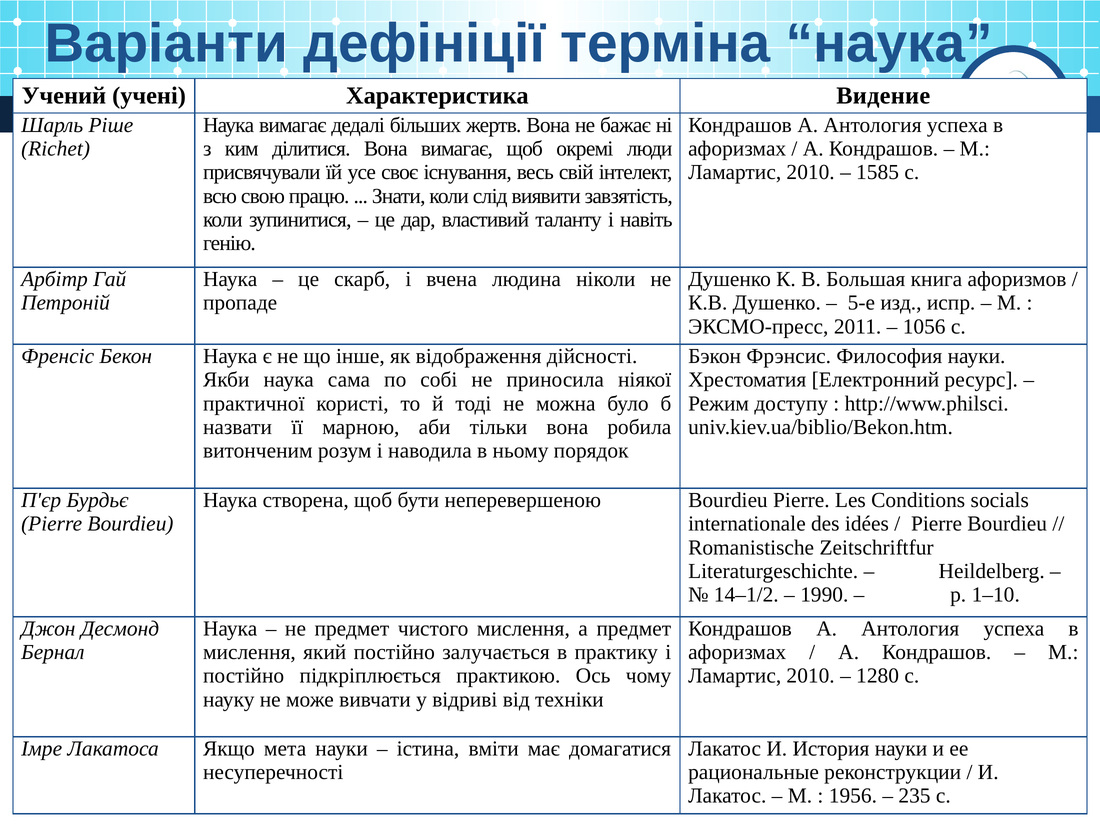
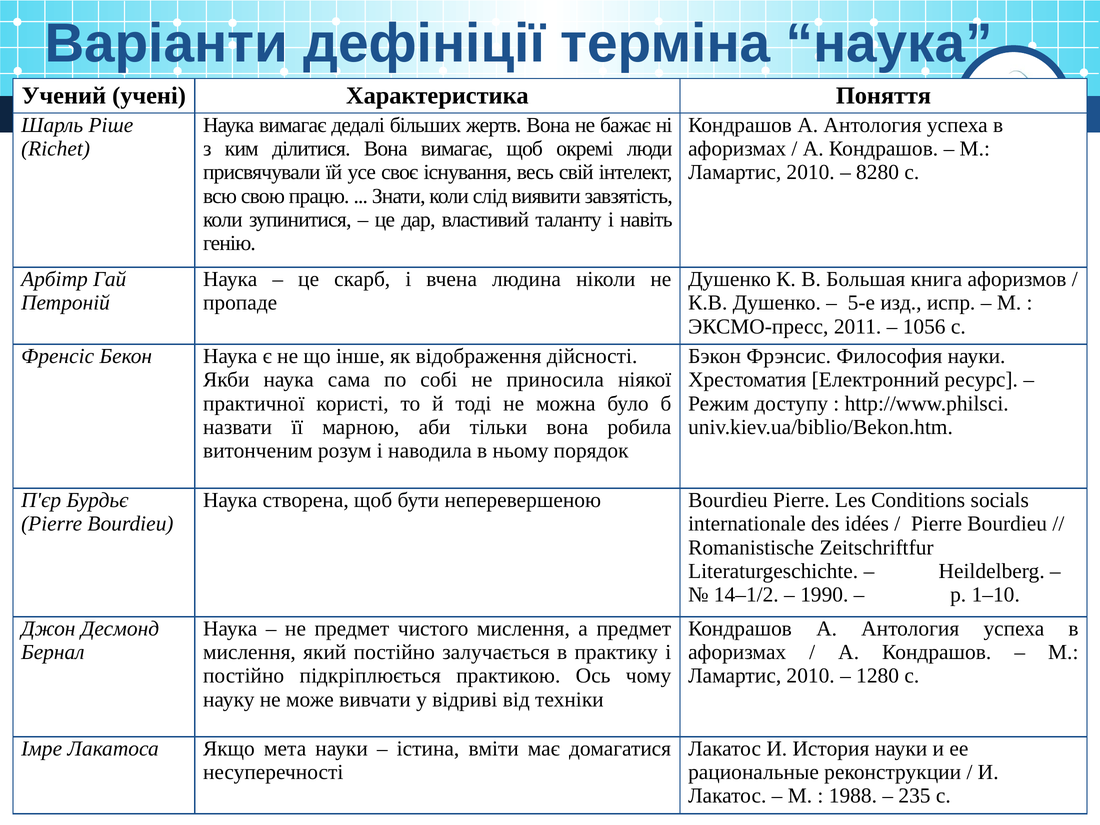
Видение: Видение -> Поняття (883, 96)
1585: 1585 -> 8280 (878, 172)
1956: 1956 -> 1988 (853, 796)
